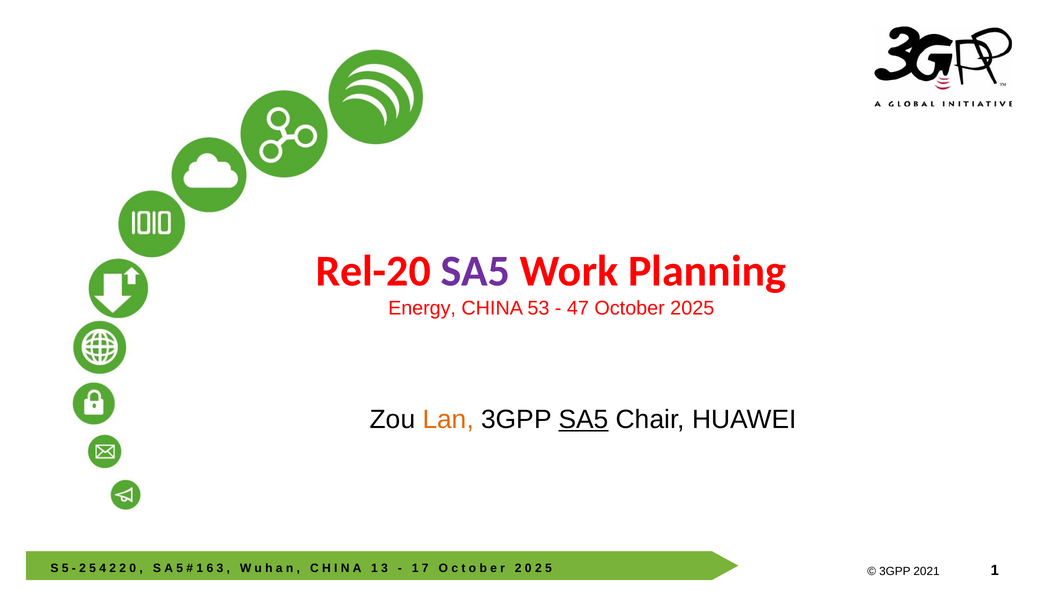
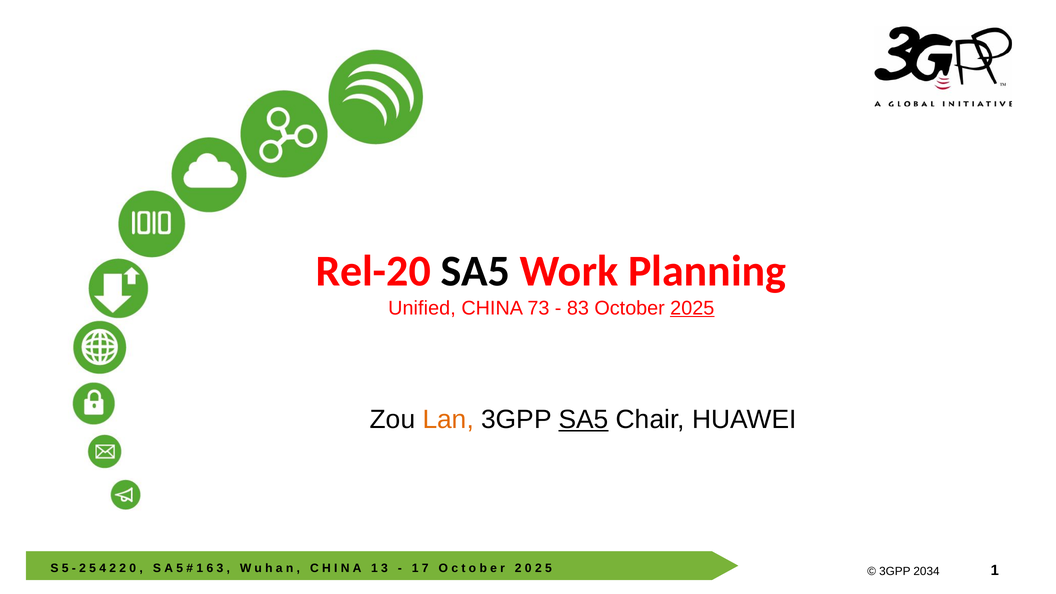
SA5 colour: purple -> black (475, 271)
Energy: Energy -> Unified (422, 308)
53: 53 -> 73 (538, 308)
47: 47 -> 83 (578, 308)
2025 underline: none -> present (692, 308)
2021: 2021 -> 2034 (927, 571)
